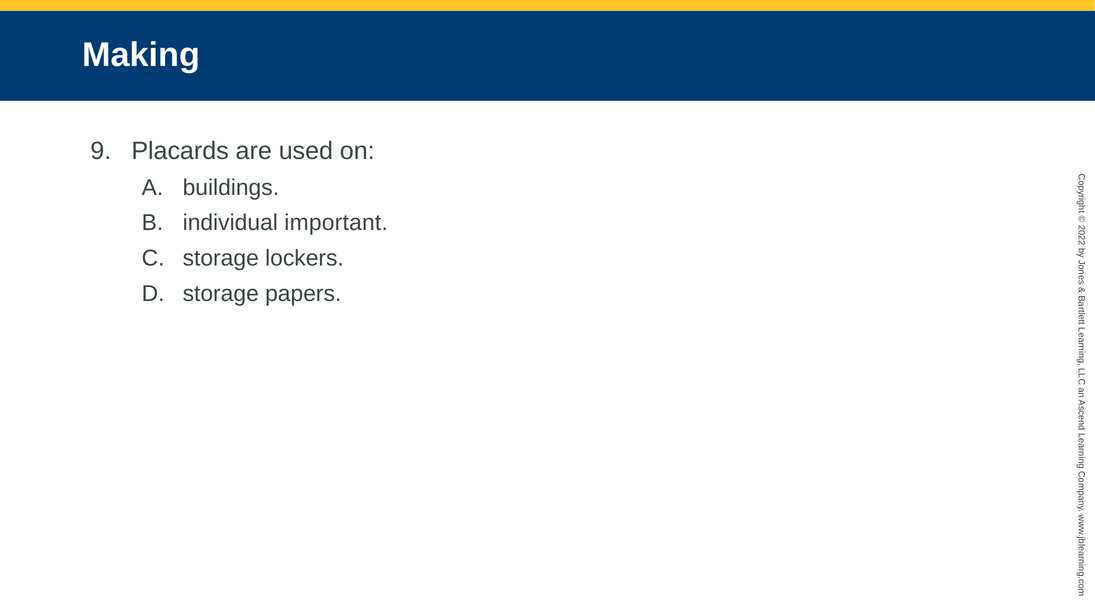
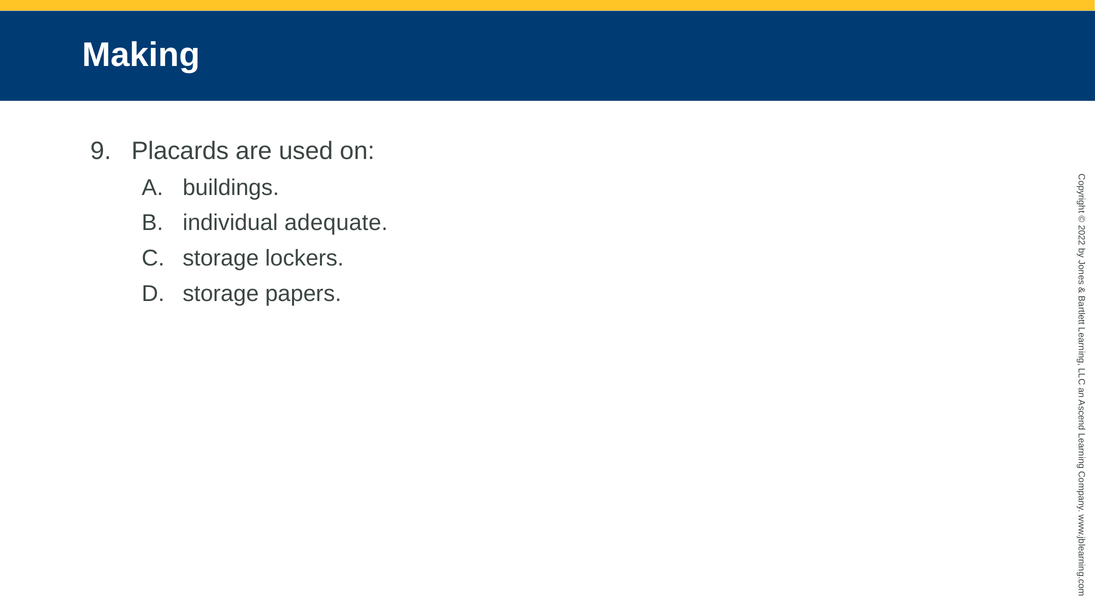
important: important -> adequate (336, 223)
